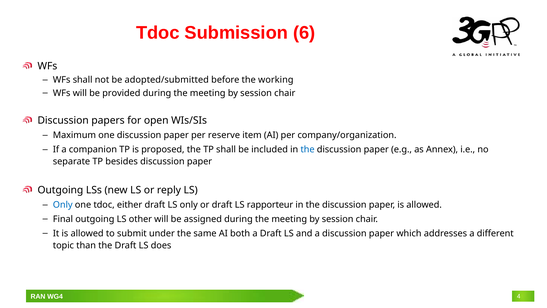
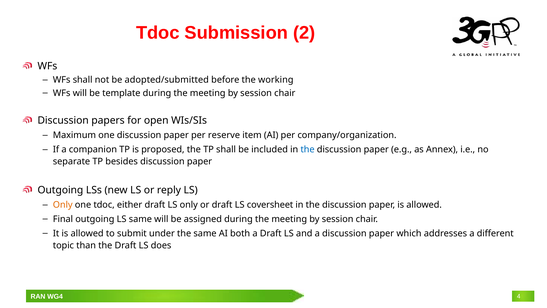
6: 6 -> 2 (304, 33)
provided: provided -> template (121, 93)
Only colour: blue -> orange (63, 205)
rapporteur: rapporteur -> coversheet (270, 205)
LS other: other -> same (140, 219)
